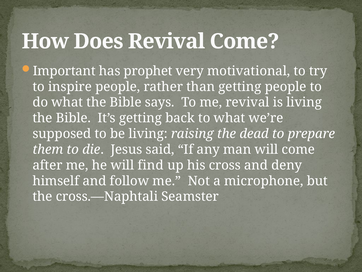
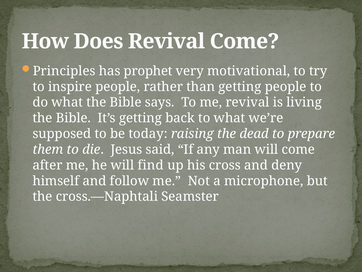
Important: Important -> Principles (64, 71)
be living: living -> today (148, 134)
